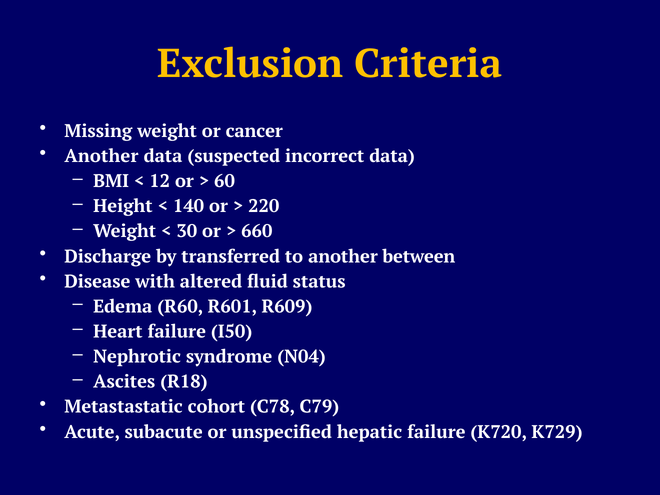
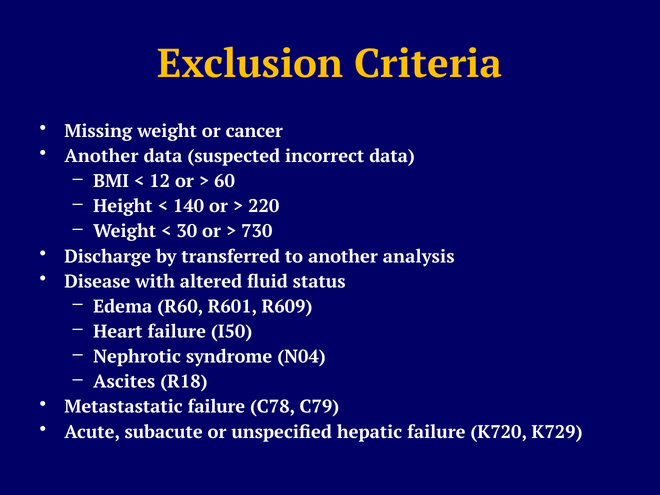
660: 660 -> 730 (257, 231)
between: between -> analysis (419, 256)
Metastastatic cohort: cohort -> failure (216, 407)
